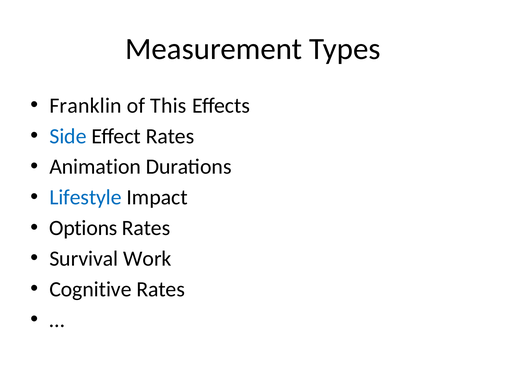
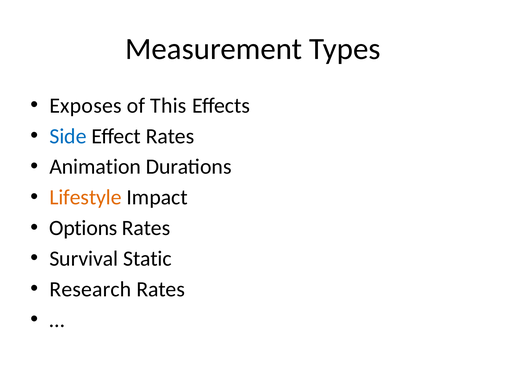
Franklin: Franklin -> Exposes (86, 106)
Lifestyle colour: blue -> orange (86, 198)
Work: Work -> Static (147, 259)
Cognitive: Cognitive -> Research (90, 290)
